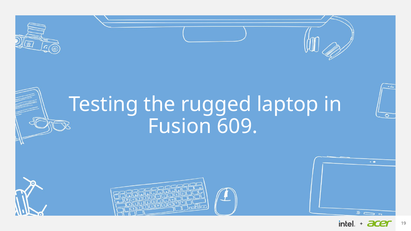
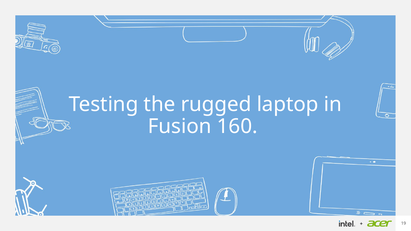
609: 609 -> 160 (237, 127)
